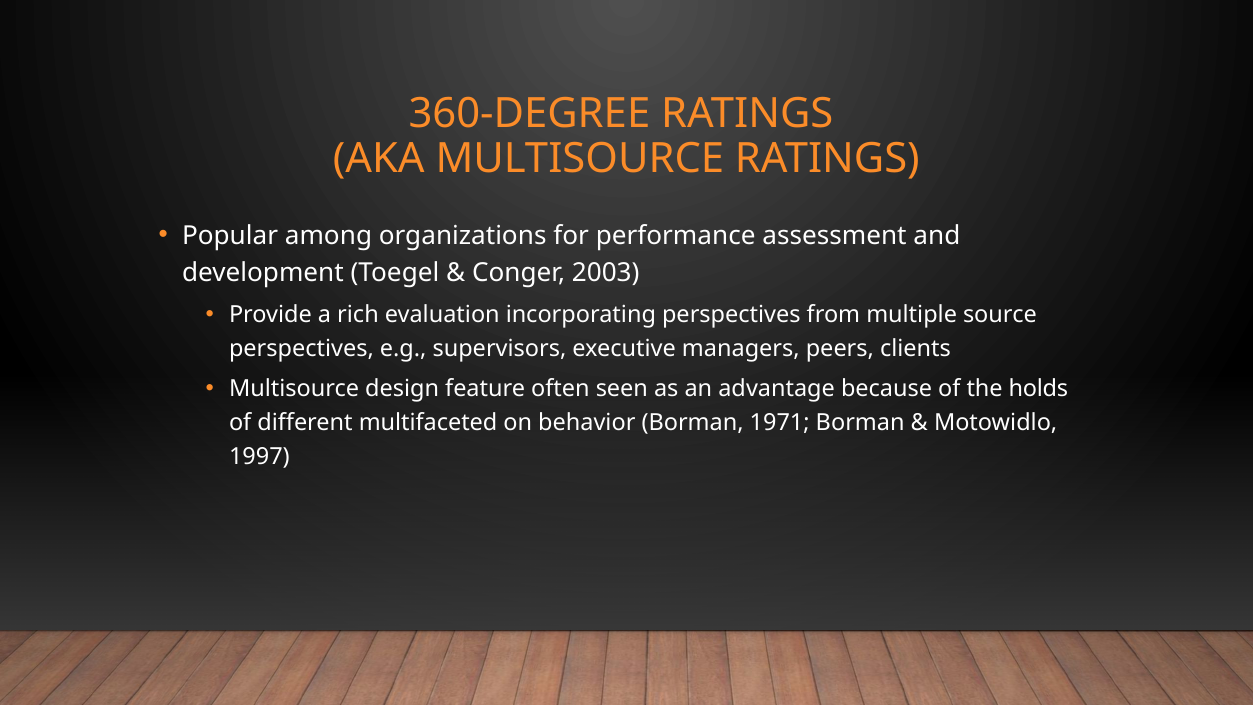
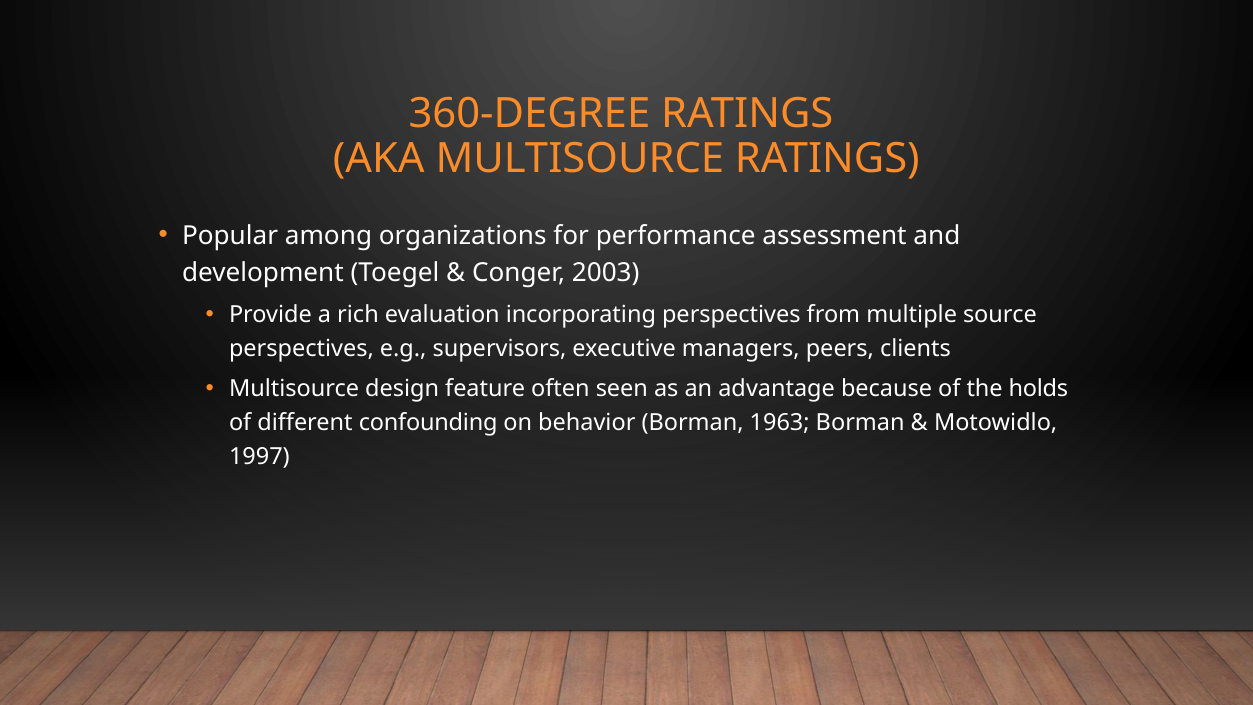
multifaceted: multifaceted -> confounding (428, 423)
1971: 1971 -> 1963 (780, 423)
